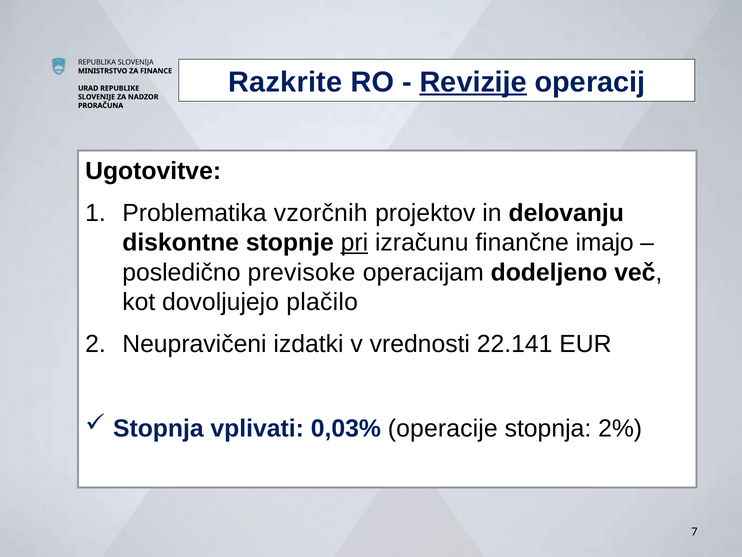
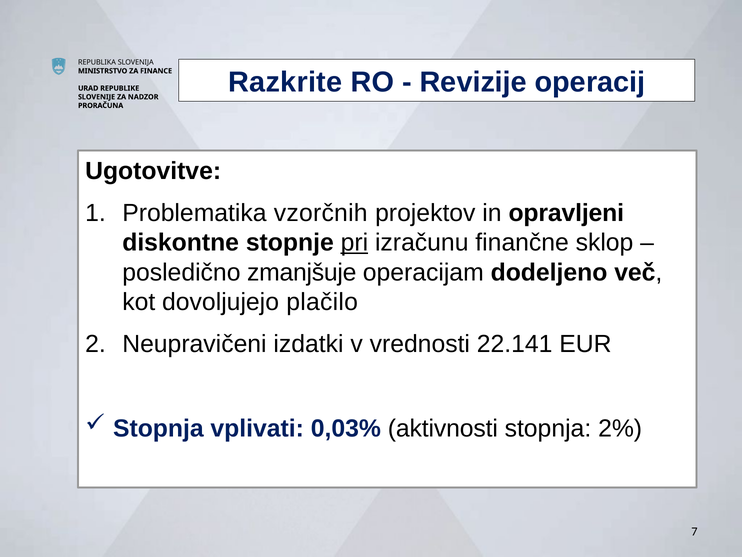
Revizije underline: present -> none (473, 82)
delovanju: delovanju -> opravljeni (566, 213)
imajo: imajo -> sklop (605, 243)
previsoke: previsoke -> zmanjšuje (302, 272)
operacije: operacije -> aktivnosti (443, 428)
